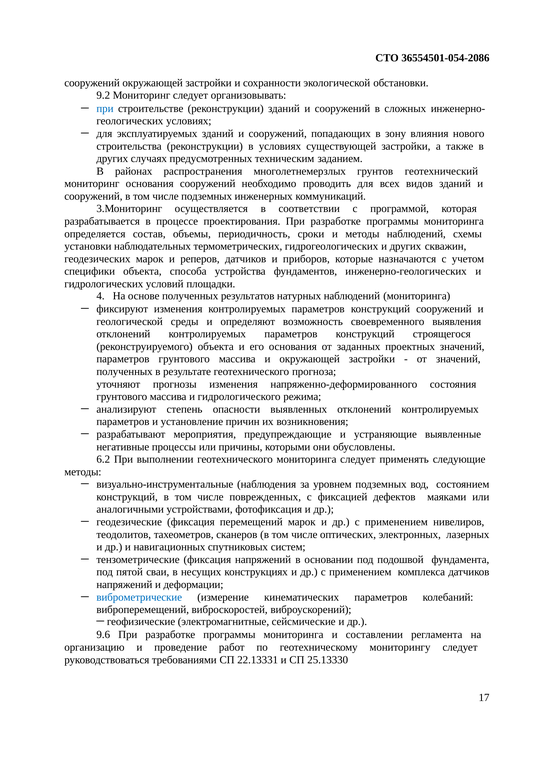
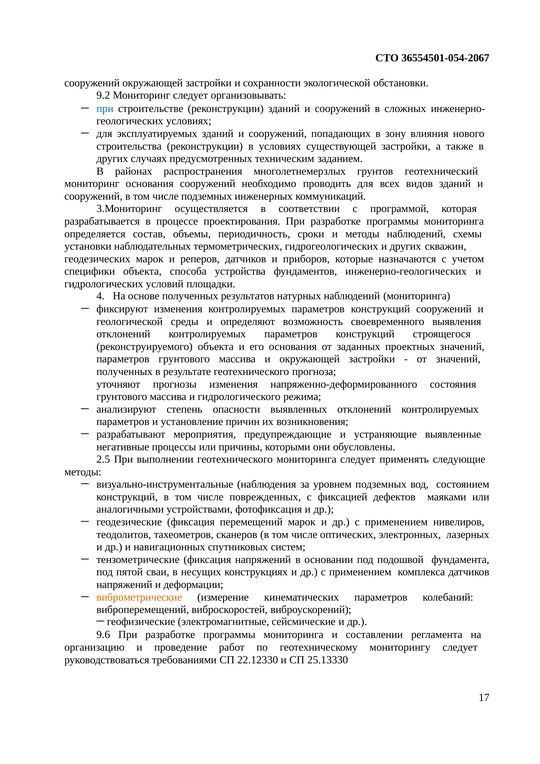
36554501-054-2086: 36554501-054-2086 -> 36554501-054-2067 (445, 58)
6.2: 6.2 -> 2.5 (103, 459)
виброметрические colour: blue -> orange (139, 597)
22.13331: 22.13331 -> 22.12330 (258, 660)
